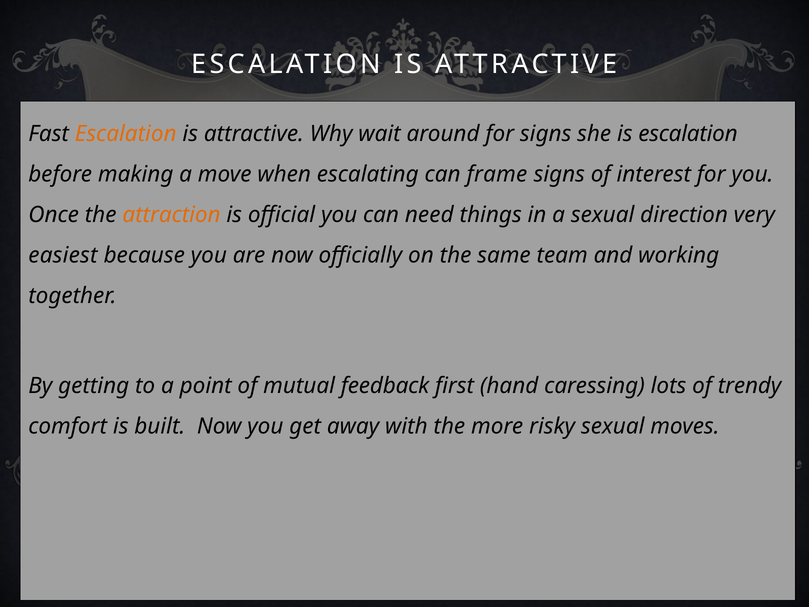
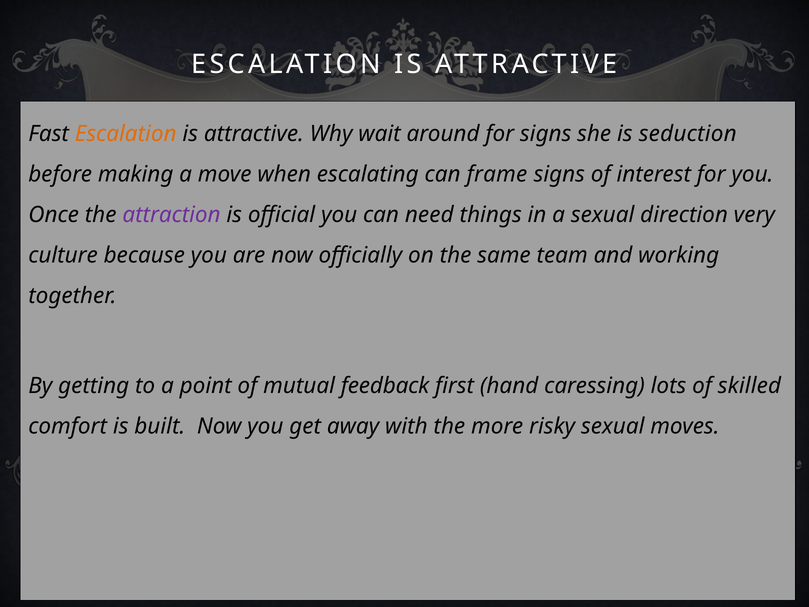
is escalation: escalation -> seduction (688, 134)
attraction colour: orange -> purple (172, 215)
easiest: easiest -> culture (63, 255)
trendy: trendy -> skilled (749, 386)
